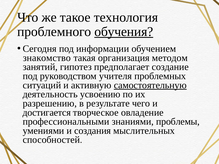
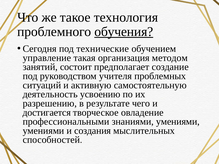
информации: информации -> технические (103, 49)
знакомство: знакомство -> управление (47, 58)
гипотез: гипотез -> состоит (76, 67)
самостоятельную underline: present -> none (150, 85)
знаниями проблемы: проблемы -> умениями (178, 122)
